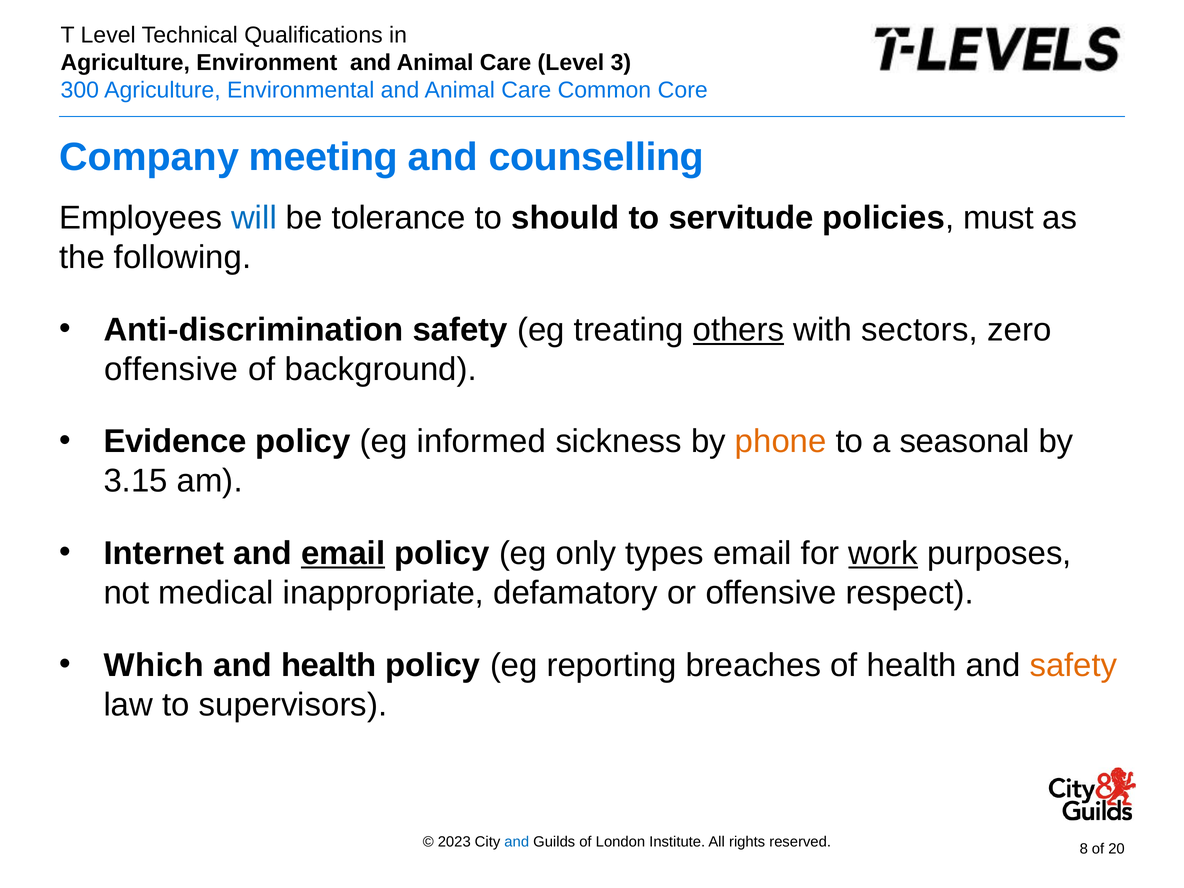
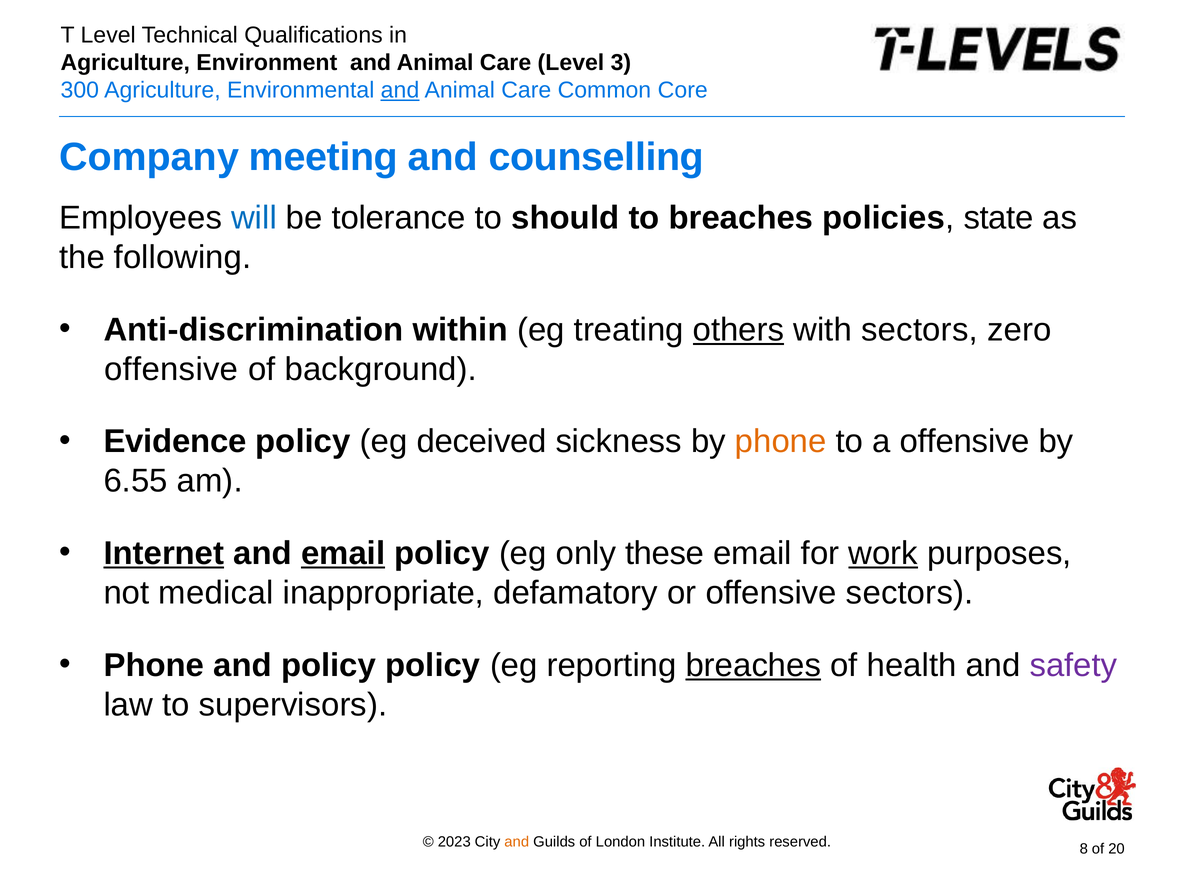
and underline: none -> present (400, 90)
to servitude: servitude -> breaches (741, 218)
must: must -> state (999, 218)
Anti-discrimination safety: safety -> within (460, 330)
informed: informed -> deceived (482, 442)
a seasonal: seasonal -> offensive (965, 442)
3.15: 3.15 -> 6.55 (136, 481)
Internet underline: none -> present (164, 553)
types: types -> these (665, 553)
offensive respect: respect -> sectors (910, 593)
Which: Which -> Phone (154, 665)
and health: health -> policy (328, 665)
breaches underline: none -> present (753, 665)
safety colour: orange -> purple (1073, 665)
and colour: blue -> orange (517, 842)
